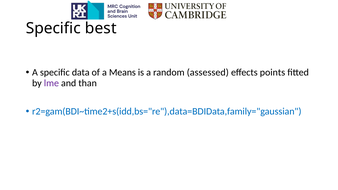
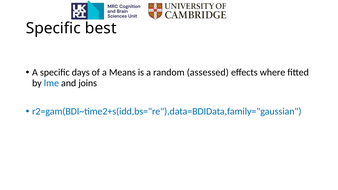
data: data -> days (81, 73)
points: points -> where (273, 73)
lme colour: purple -> blue (51, 83)
than: than -> joins (88, 83)
